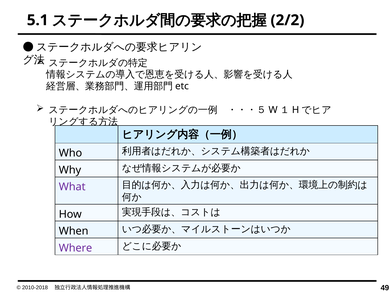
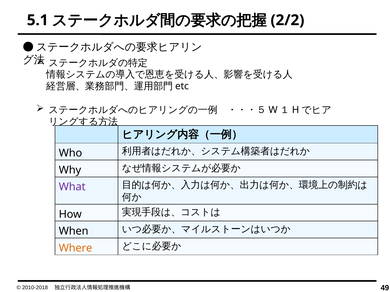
Where colour: purple -> orange (75, 248)
